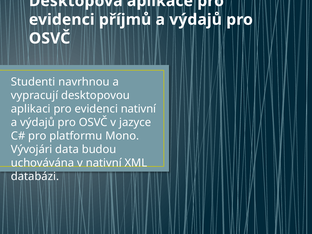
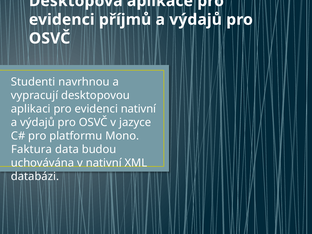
Vývojári: Vývojári -> Faktura (32, 149)
